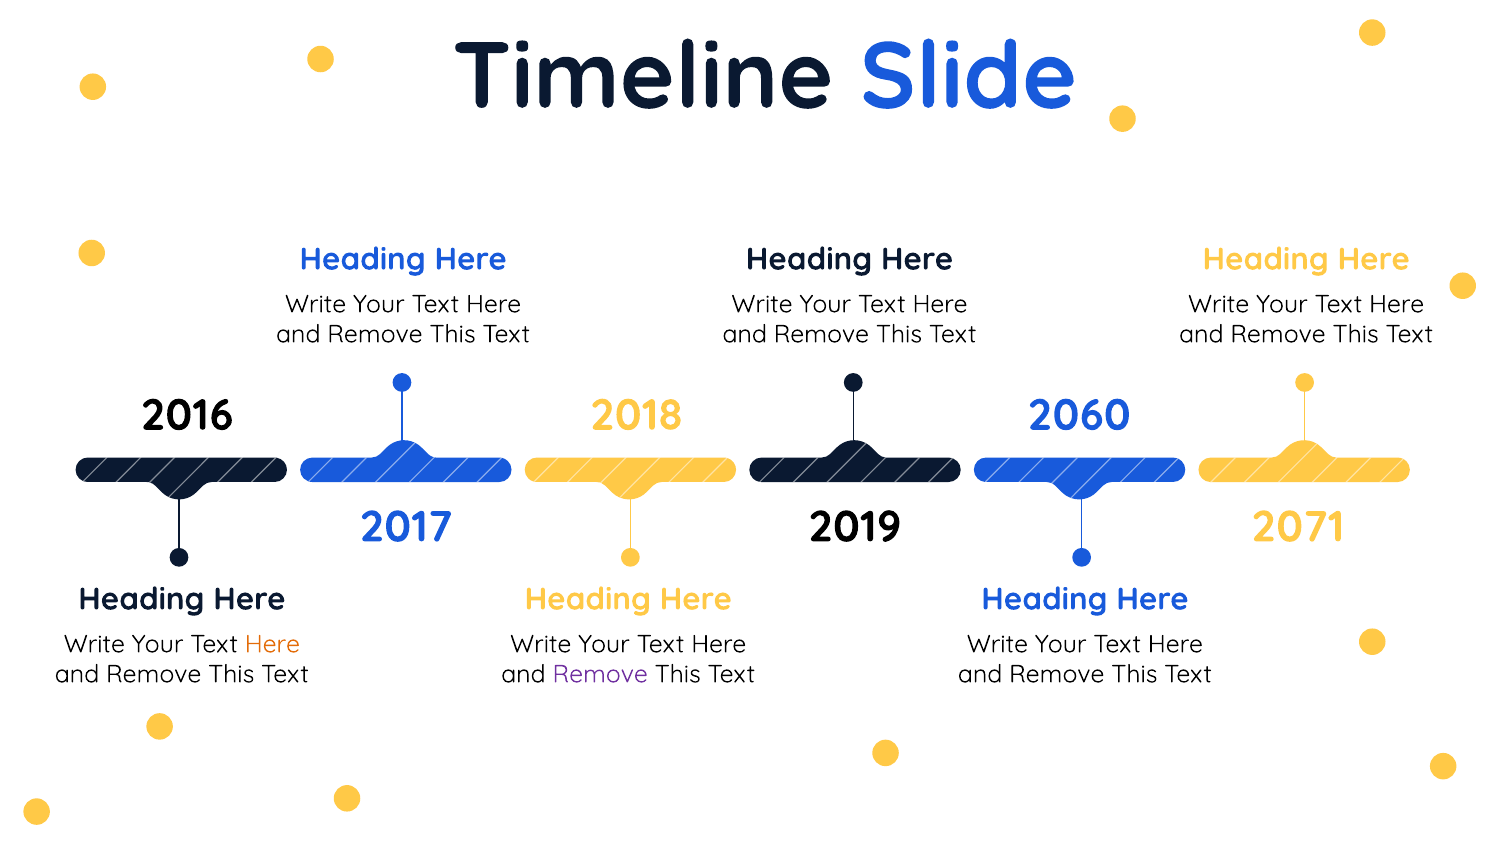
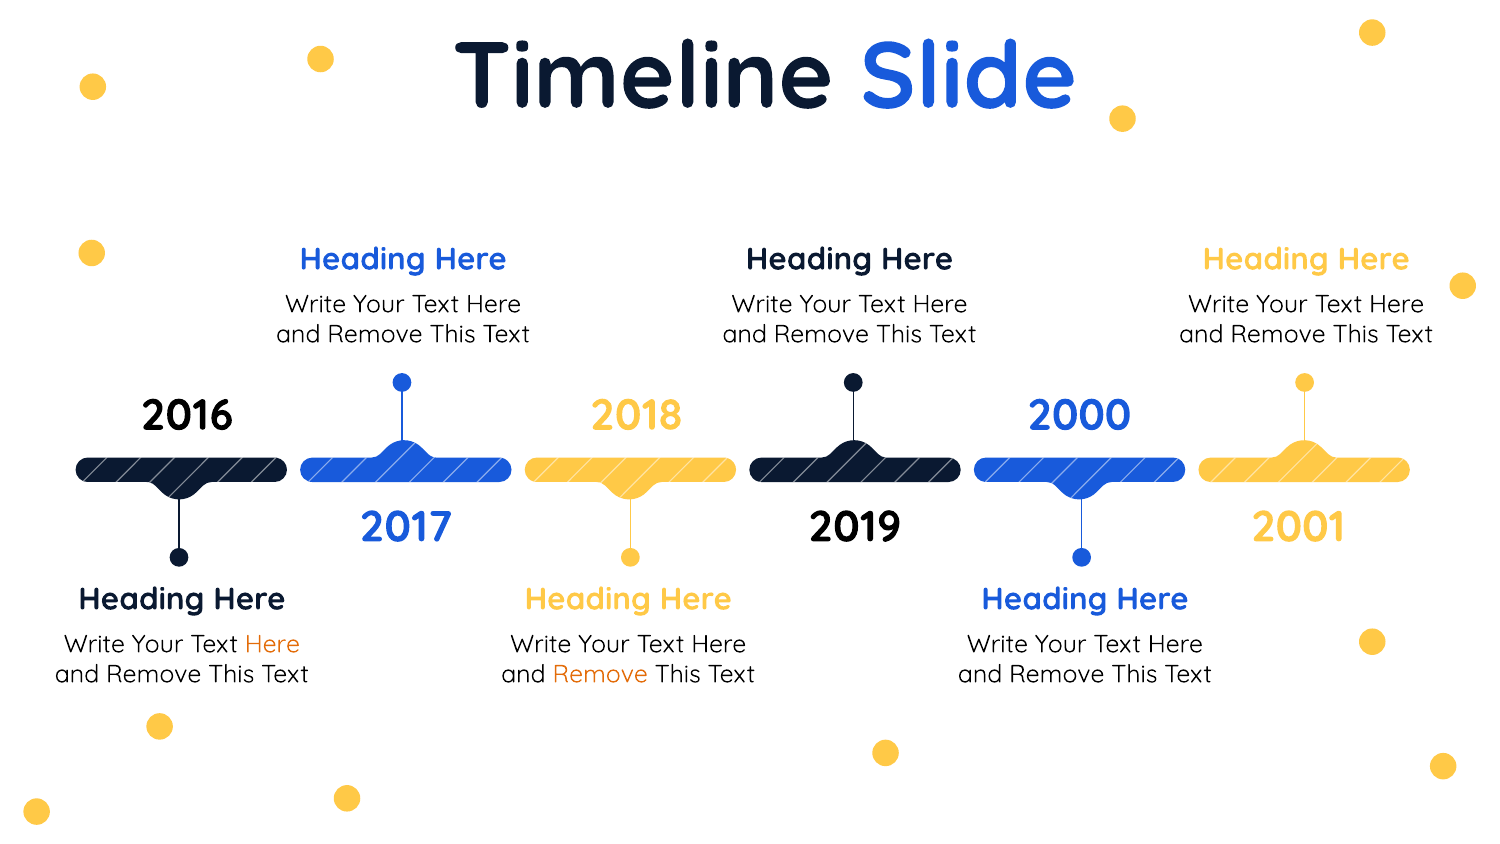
2060: 2060 -> 2000 (1079, 415)
2071: 2071 -> 2001 (1298, 527)
Remove colour: purple -> orange (600, 674)
